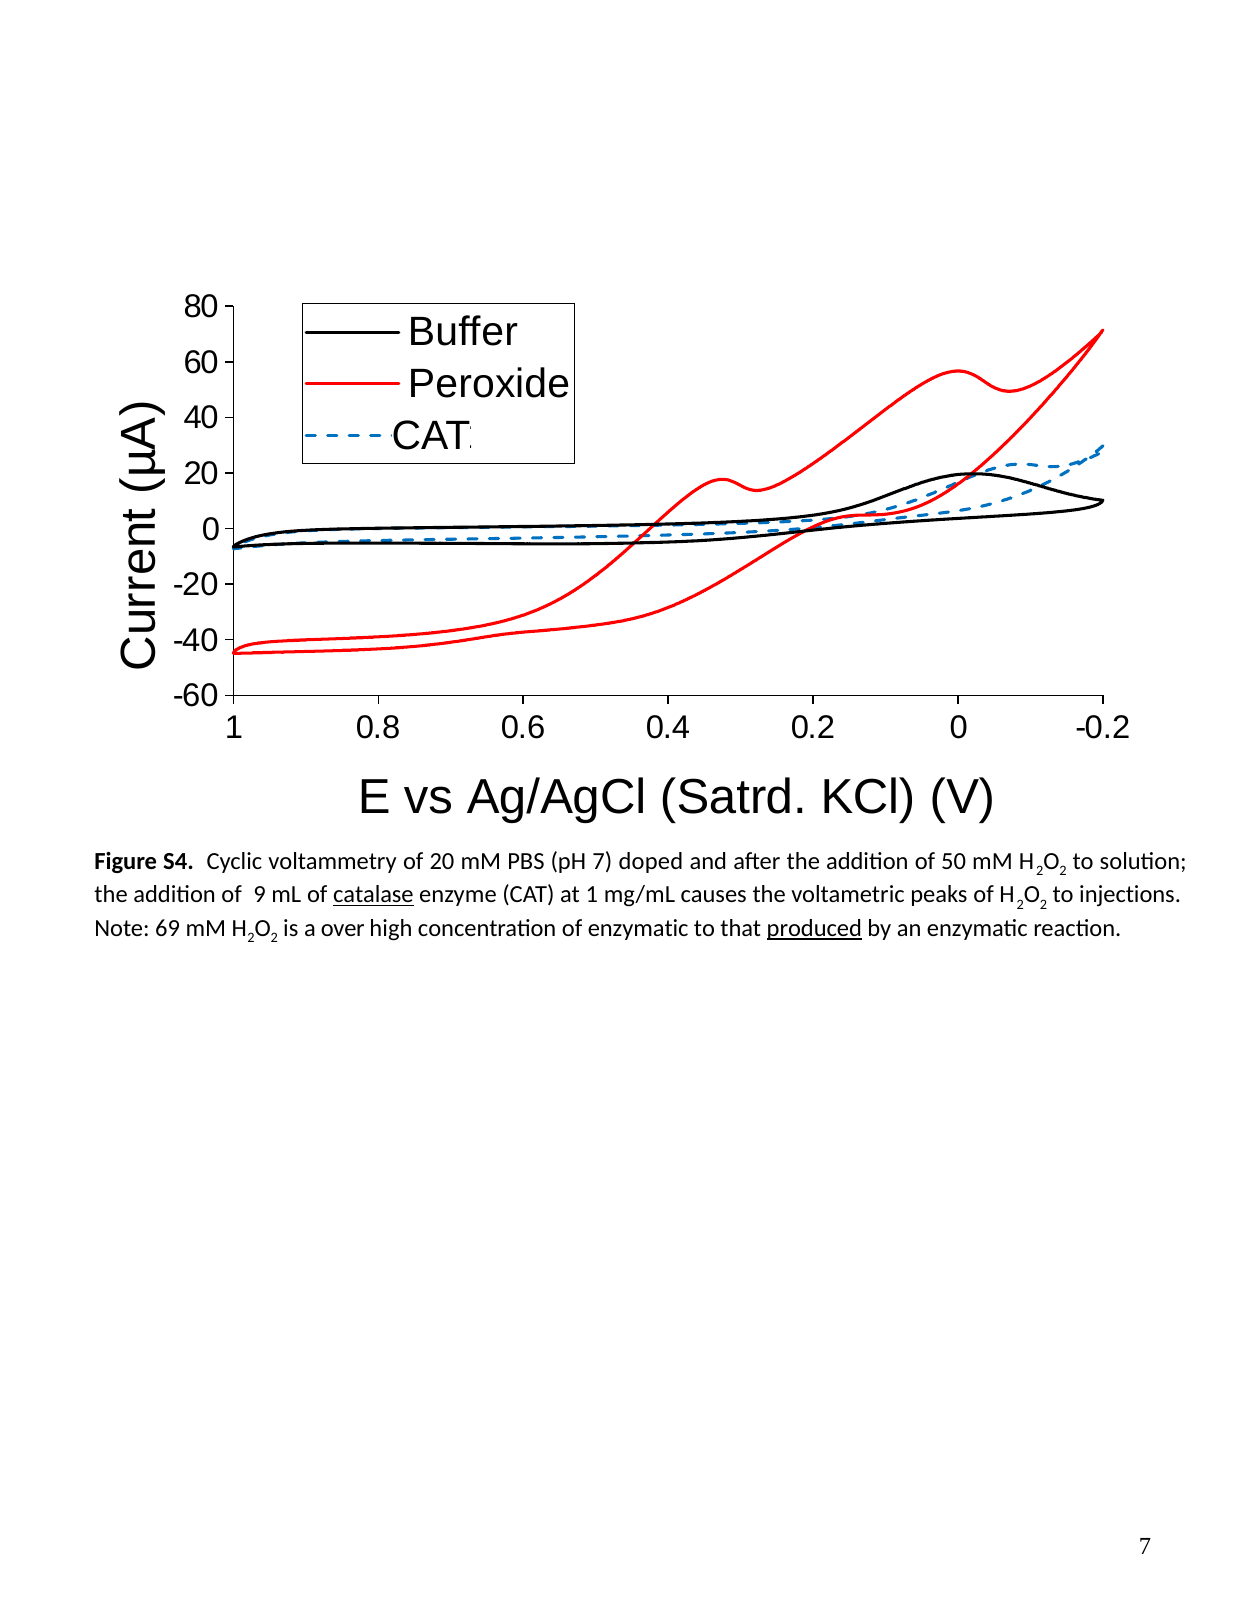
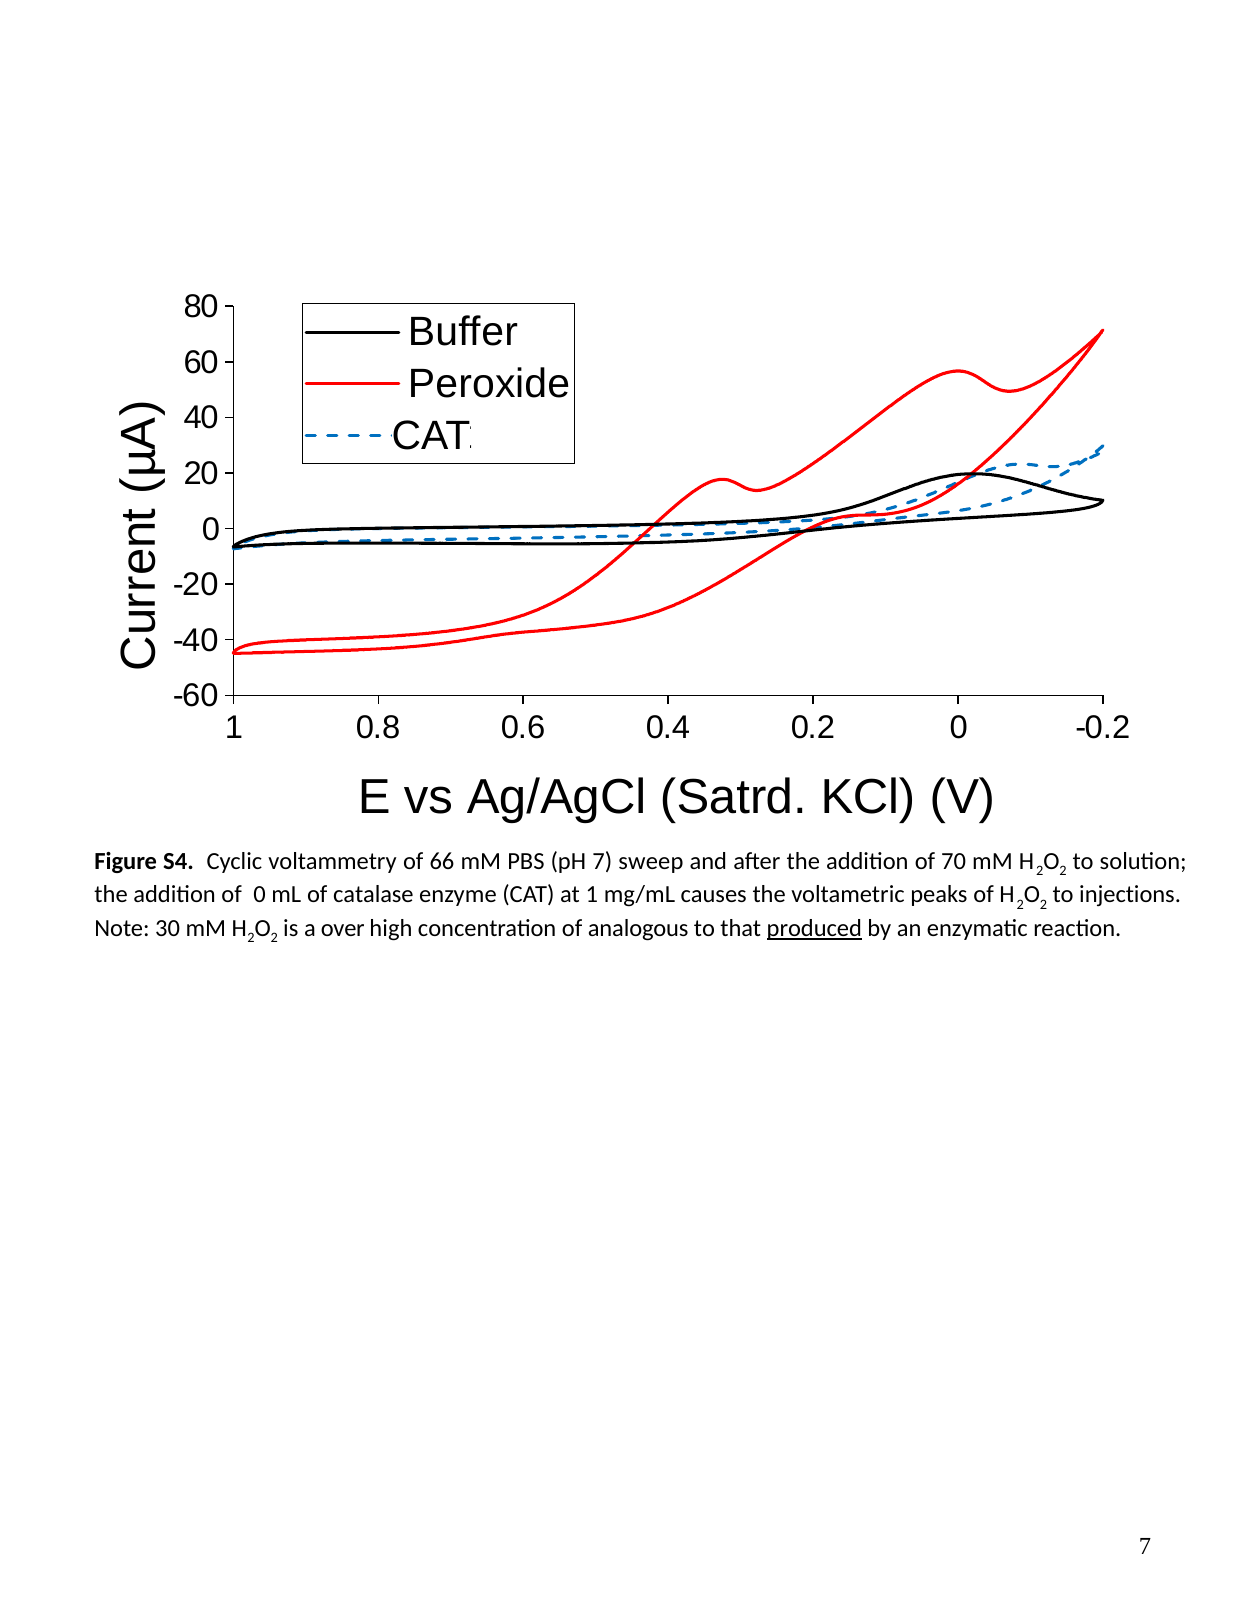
of 20: 20 -> 66 (442, 861)
doped: doped -> sweep (651, 861)
50: 50 -> 70 (954, 861)
of 9: 9 -> 0 (260, 895)
catalase underline: present -> none (373, 895)
69: 69 -> 30 (168, 928)
of enzymatic: enzymatic -> analogous (638, 928)
